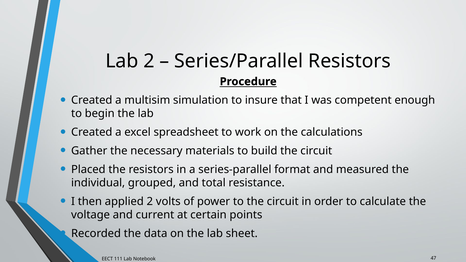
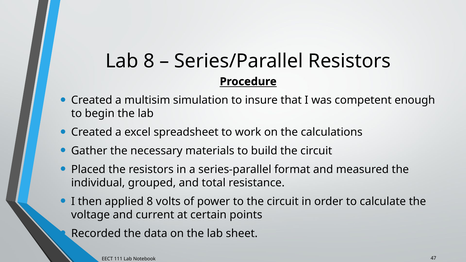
Lab 2: 2 -> 8 (149, 61)
applied 2: 2 -> 8 (150, 202)
